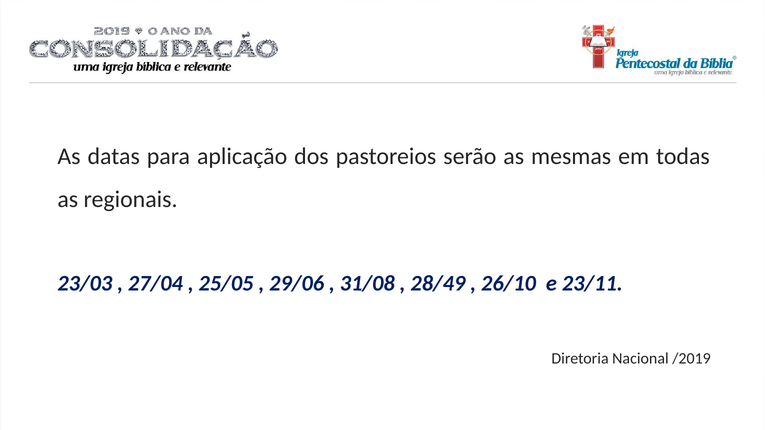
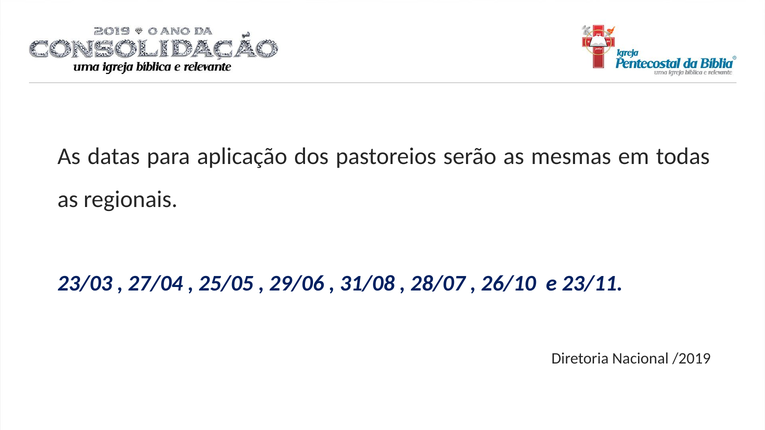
28/49: 28/49 -> 28/07 (438, 283)
